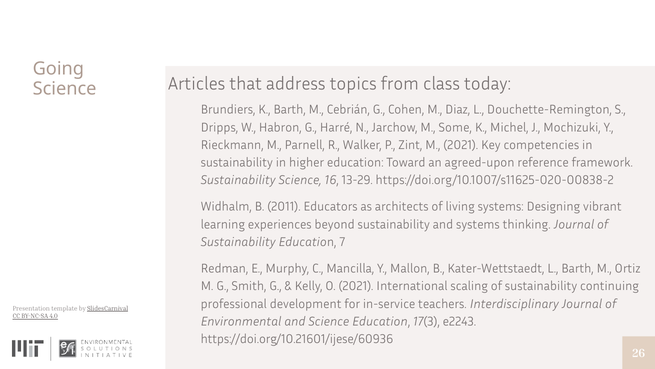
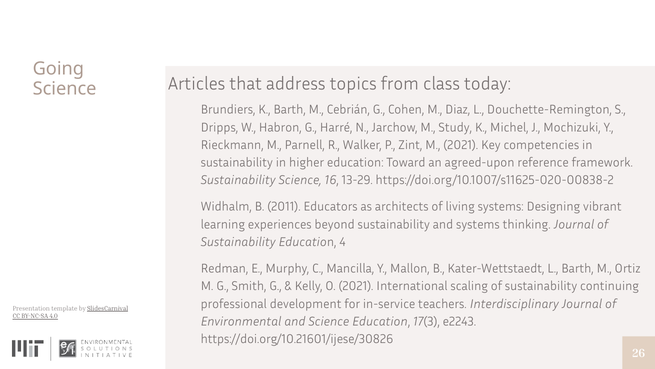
Some: Some -> Study (455, 127)
7: 7 -> 4 (342, 242)
https://doi.org/10.21601/ijese/60936: https://doi.org/10.21601/ijese/60936 -> https://doi.org/10.21601/ijese/30826 (297, 338)
